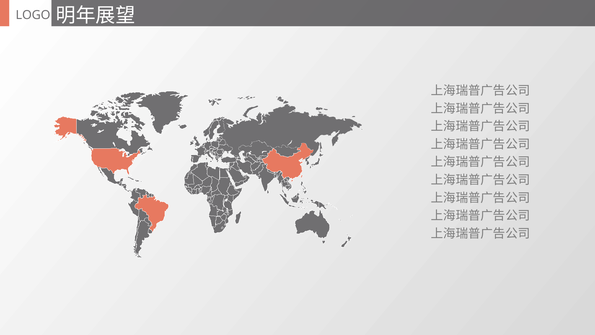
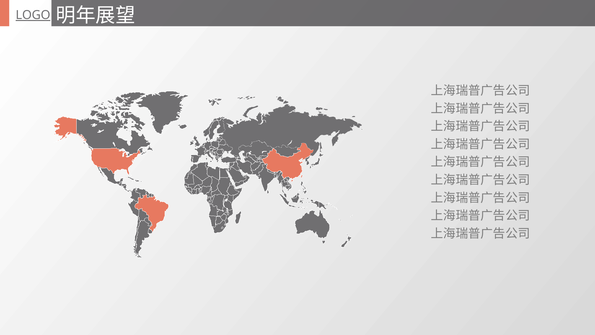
LOGO underline: none -> present (33, 15)
